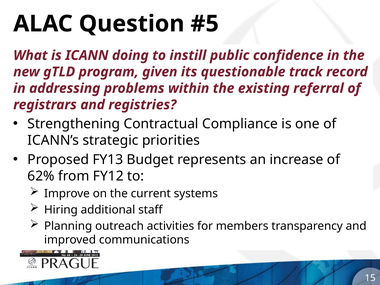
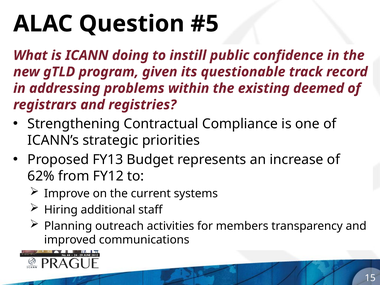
referral: referral -> deemed (319, 88)
